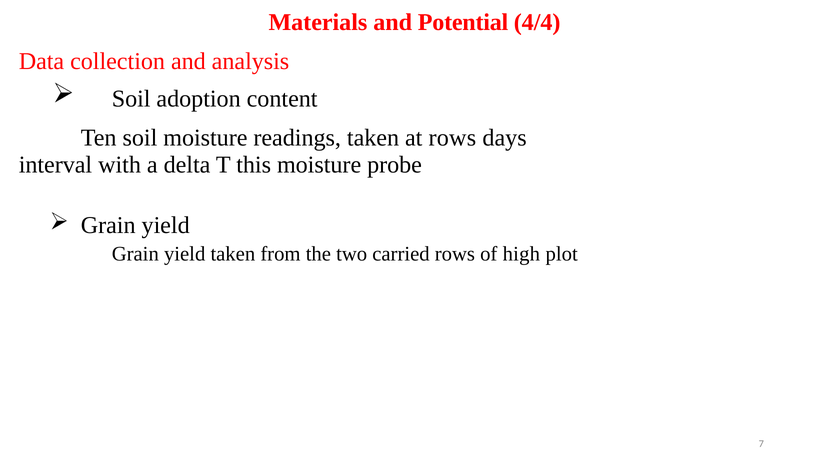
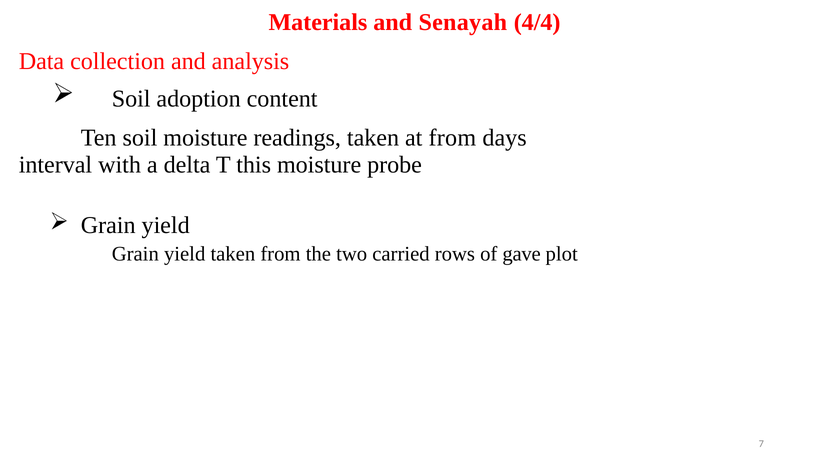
Potential: Potential -> Senayah (463, 22)
at rows: rows -> from (452, 138)
high: high -> gave (522, 254)
